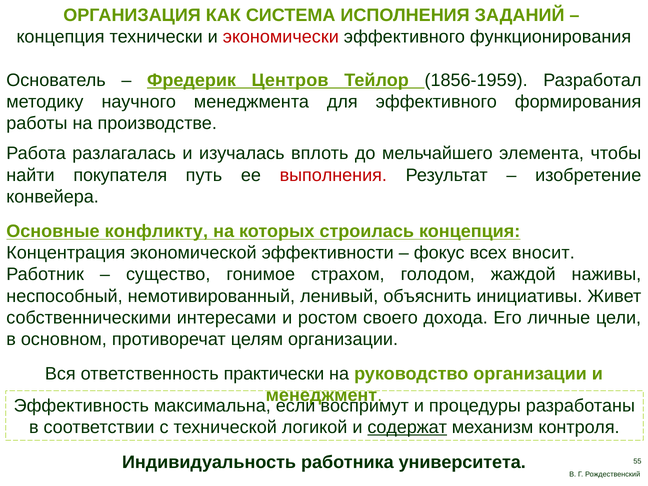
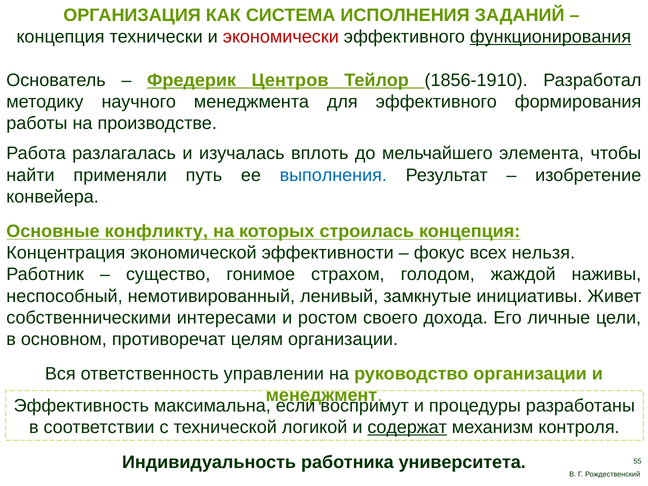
функционирования underline: none -> present (551, 37)
1856-1959: 1856-1959 -> 1856-1910 (476, 80)
покупателя: покупателя -> применяли (120, 175)
выполнения colour: red -> blue (333, 175)
вносит: вносит -> нельзя (543, 253)
объяснить: объяснить -> замкнутые (427, 296)
практически: практически -> управлении (274, 374)
